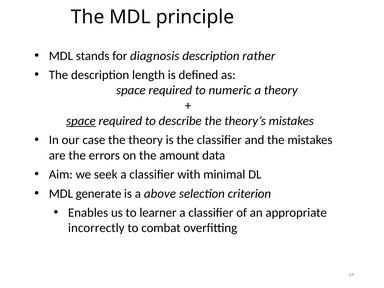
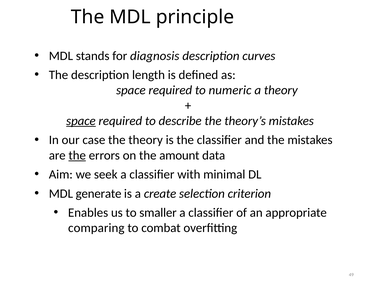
rather: rather -> curves (259, 56)
the underline: none -> present (77, 155)
above: above -> create (160, 194)
learner: learner -> smaller (158, 213)
incorrectly: incorrectly -> comparing (96, 228)
